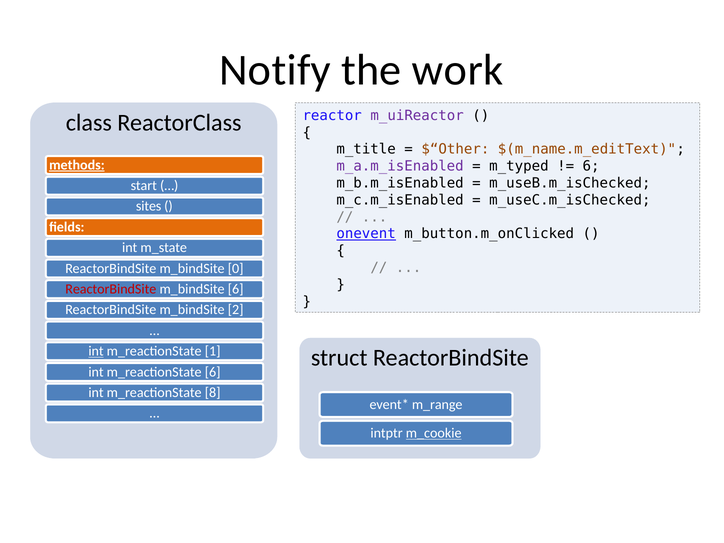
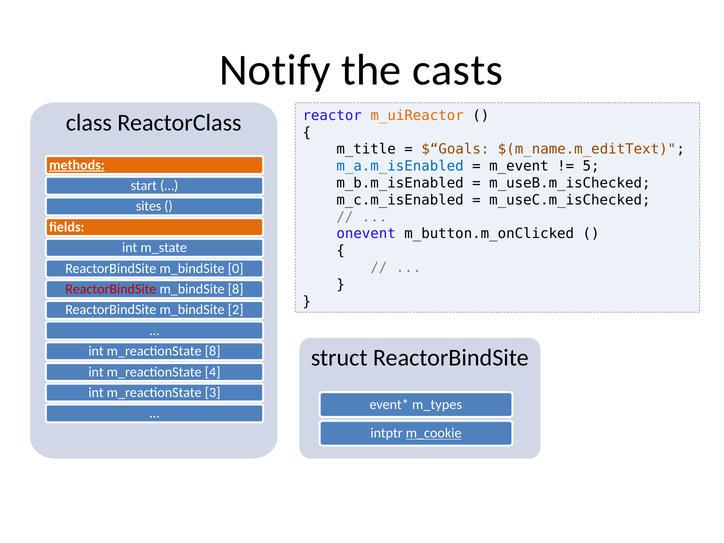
work: work -> casts (458, 70)
m_uiReactor colour: purple -> orange (417, 116)
$“Other: $“Other -> $“Goals (455, 149)
m_a.m_isEnabled colour: purple -> blue (400, 166)
m_typed: m_typed -> m_event (519, 166)
6: 6 -> 5 (591, 166)
onevent underline: present -> none (366, 234)
m_bindSite 6: 6 -> 8 (236, 289)
int underline: present -> none (96, 351)
m_reactionState 1: 1 -> 8 (213, 351)
m_reactionState 6: 6 -> 4 (213, 372)
8: 8 -> 3 (213, 393)
m_range: m_range -> m_types (437, 404)
